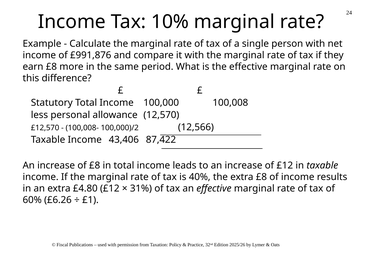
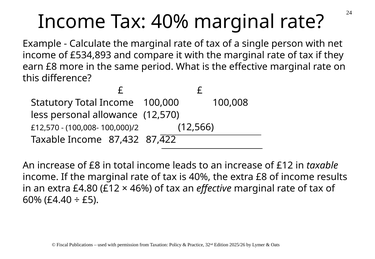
Tax 10%: 10% -> 40% (170, 22)
£991,876: £991,876 -> £534,893 (91, 55)
43,406: 43,406 -> 87,432 (124, 140)
31%: 31% -> 46% (141, 189)
£6.26: £6.26 -> £4.40 (58, 201)
£1: £1 -> £5 (90, 201)
